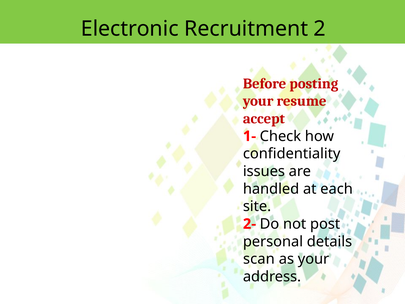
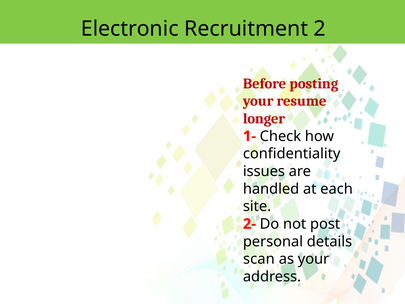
accept: accept -> longer (264, 119)
